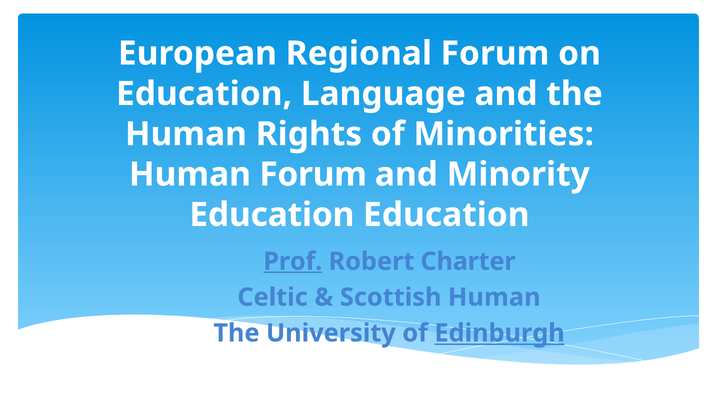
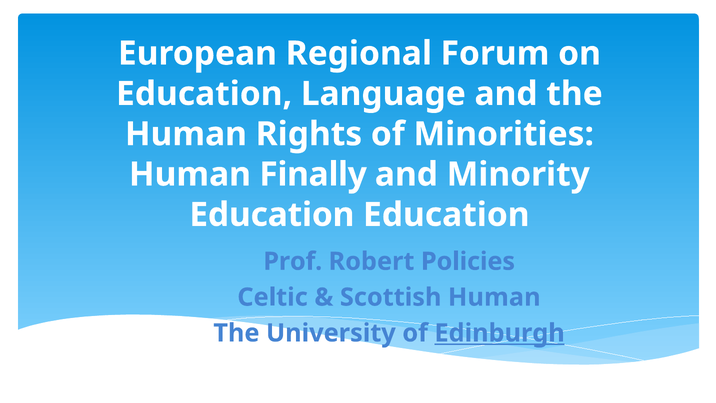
Human Forum: Forum -> Finally (313, 174)
Prof underline: present -> none (293, 261)
Charter: Charter -> Policies (468, 261)
